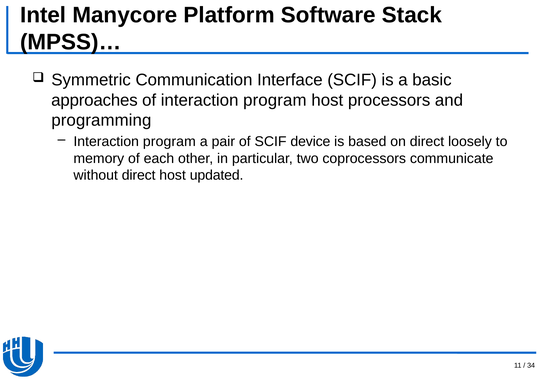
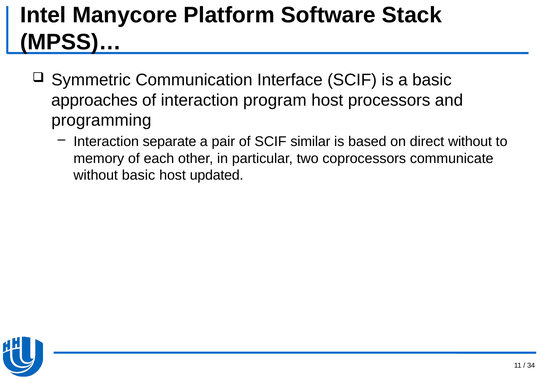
program: program -> separate (170, 141)
device: device -> similar (310, 141)
direct loosely: loosely -> without (470, 141)
without direct: direct -> basic (139, 175)
